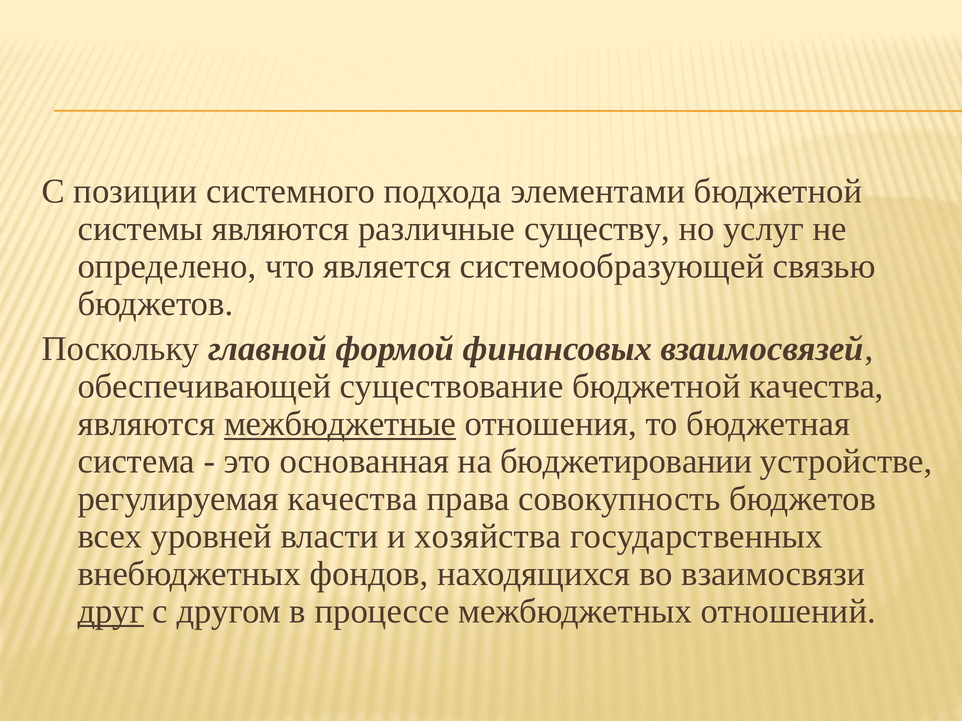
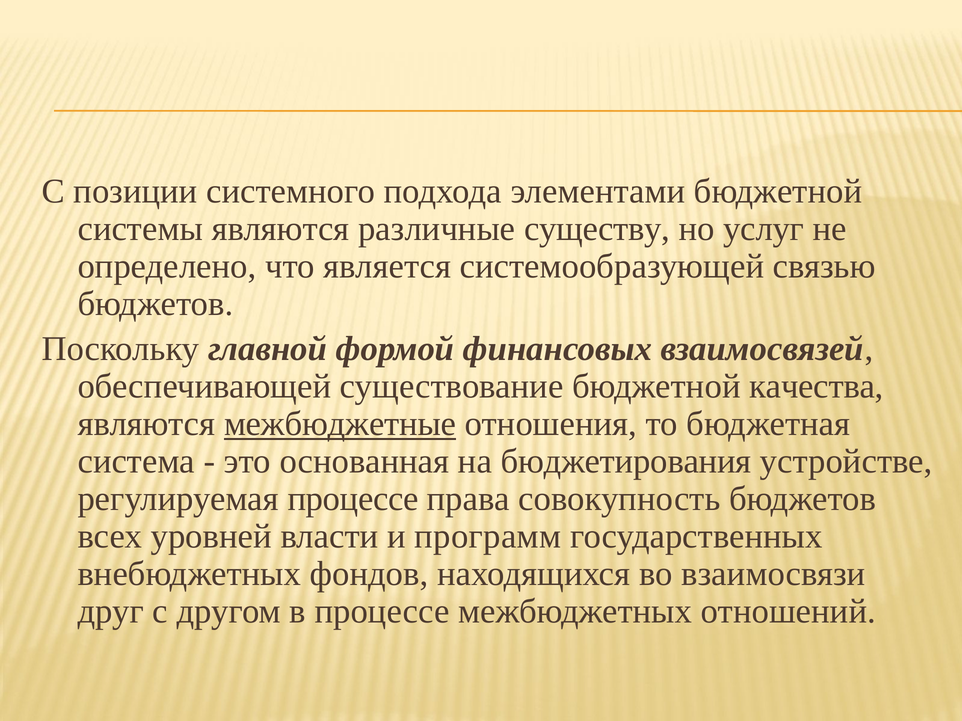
бюджетировании: бюджетировании -> бюджетирования (626, 462)
регулируемая качества: качества -> процессе (353, 499)
хозяйства: хозяйства -> программ (488, 537)
друг underline: present -> none (111, 612)
